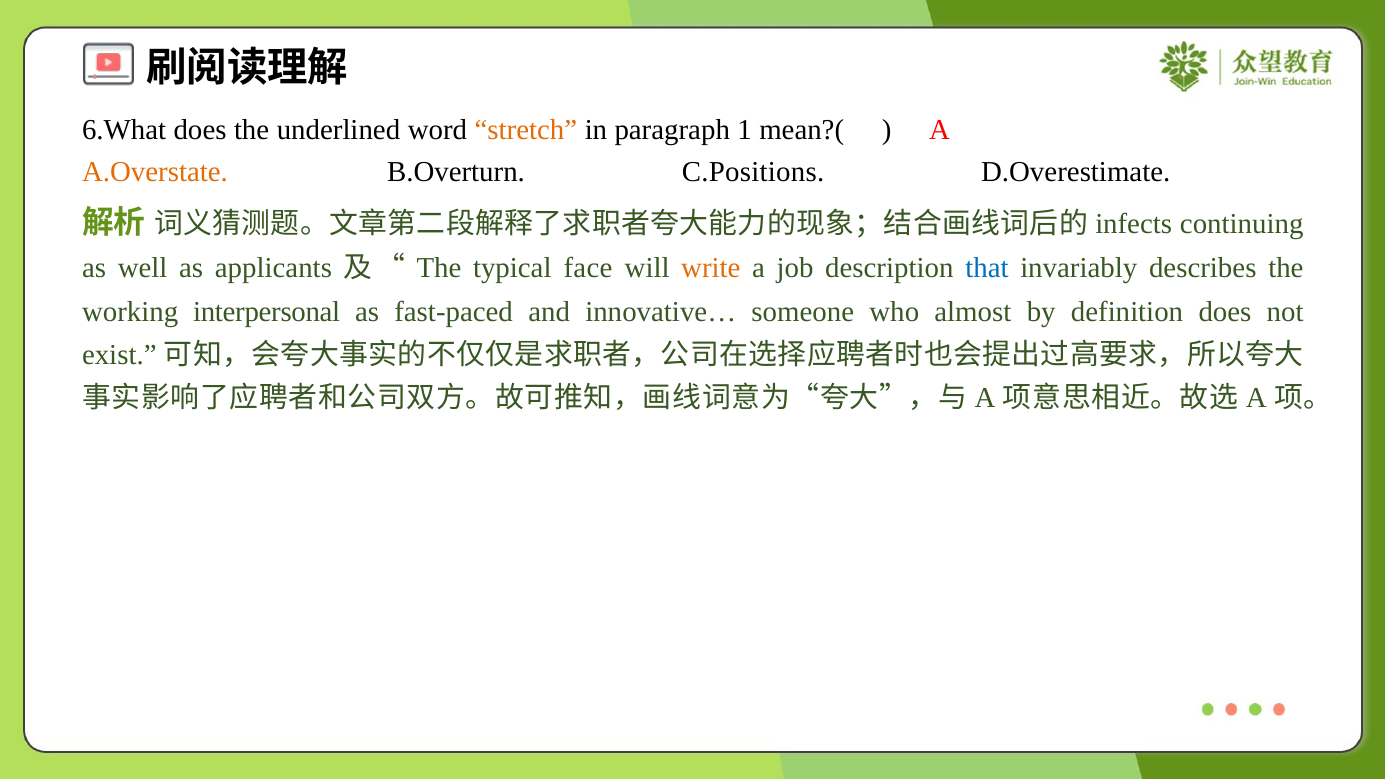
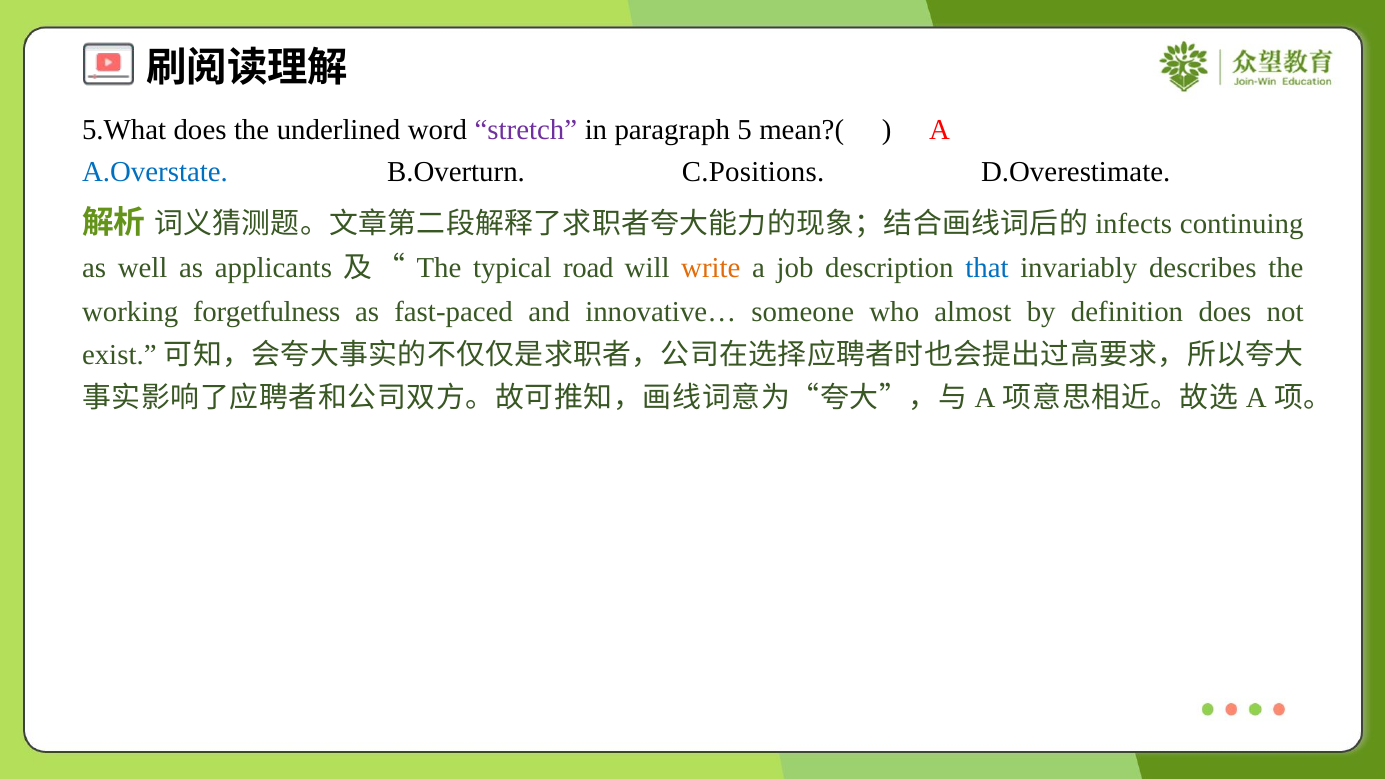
6.What: 6.What -> 5.What (124, 130)
stretch colour: orange -> purple (526, 130)
1: 1 -> 5 (745, 130)
A.Overstate colour: orange -> blue (155, 172)
face: face -> road (588, 268)
interpersonal: interpersonal -> forgetfulness (267, 312)
